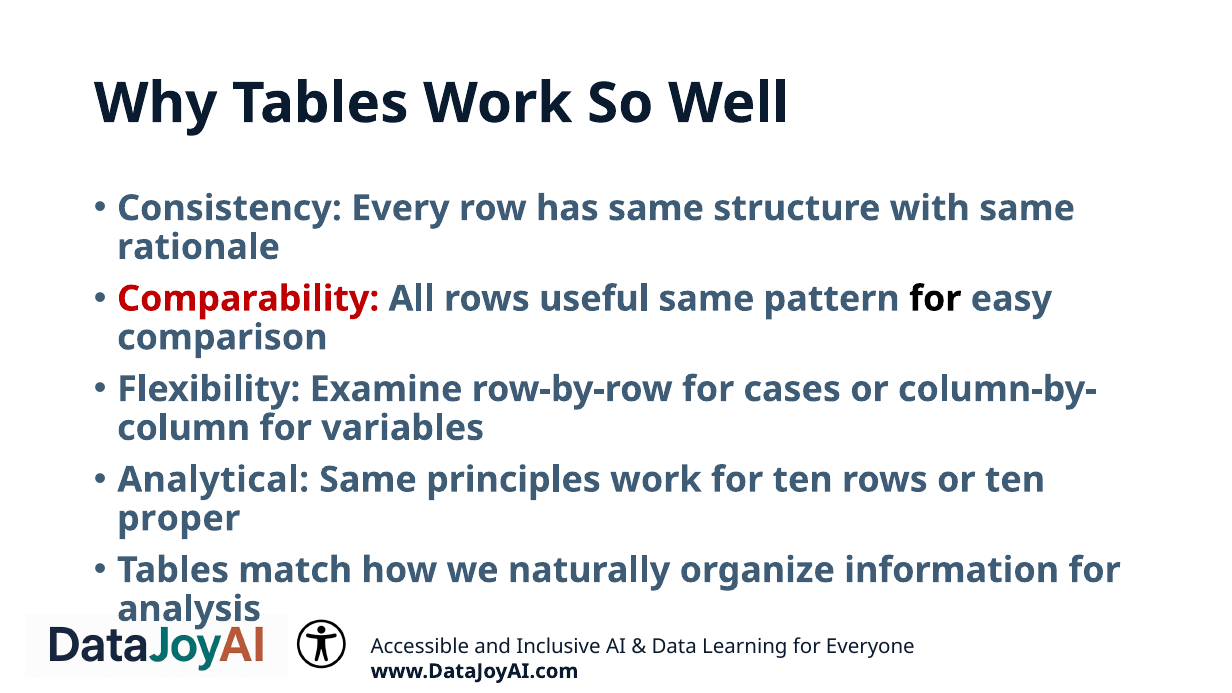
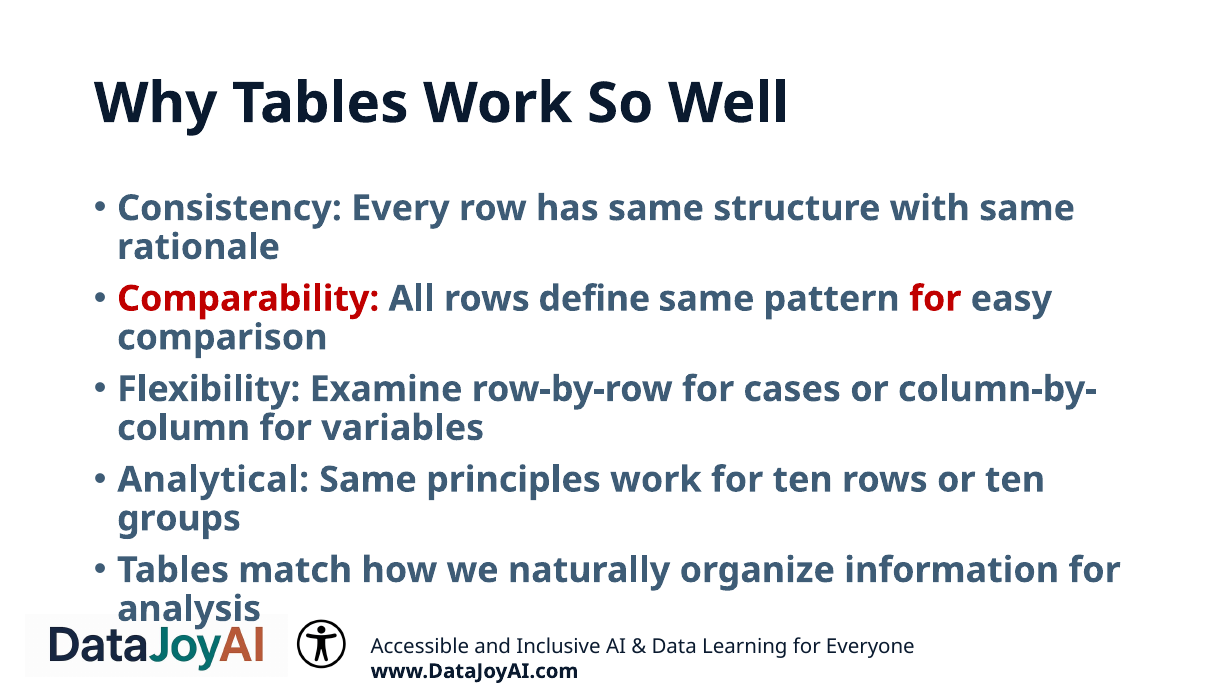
useful: useful -> define (594, 299)
for colour: black -> red (935, 299)
proper: proper -> groups (179, 519)
